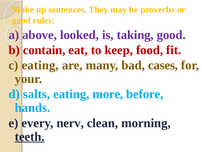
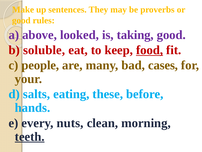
contain: contain -> soluble (44, 50)
food underline: none -> present (150, 50)
c eating: eating -> people (40, 65)
more: more -> these (108, 94)
nerv: nerv -> nuts (70, 123)
